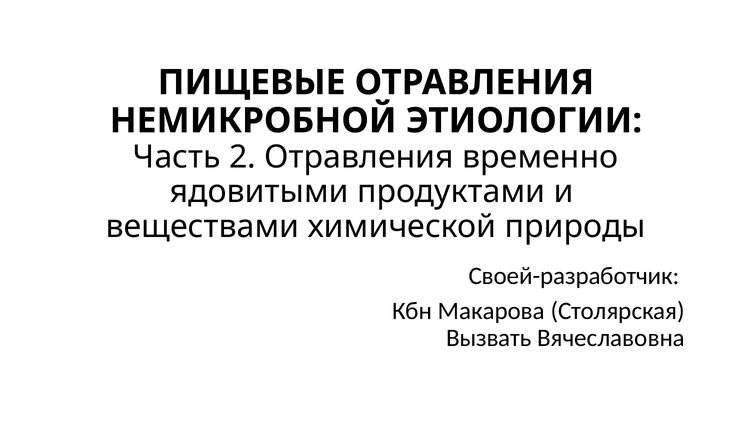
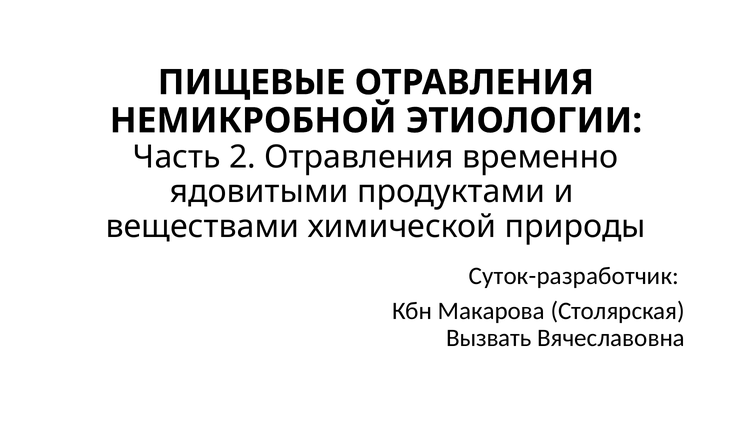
Своей-разработчик: Своей-разработчик -> Суток-разработчик (574, 276)
